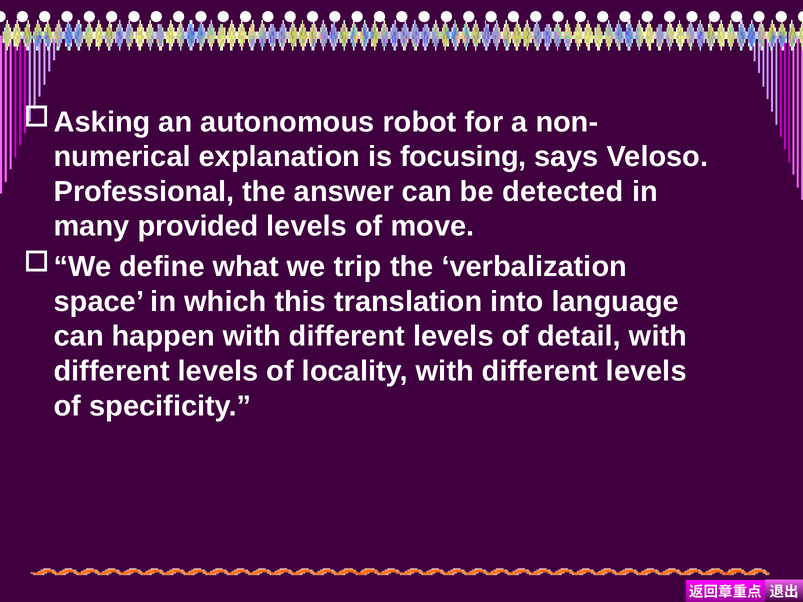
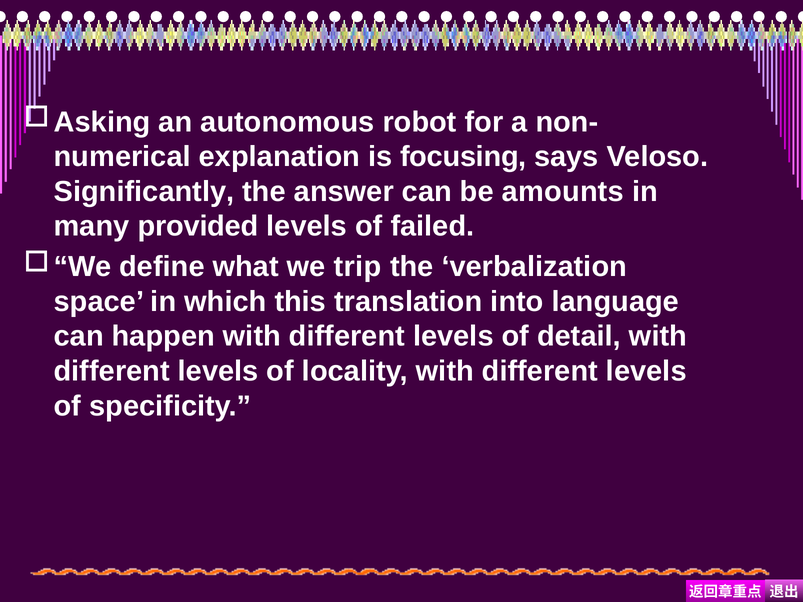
Professional: Professional -> Significantly (144, 192)
detected: detected -> amounts (563, 192)
move: move -> failed (432, 226)
